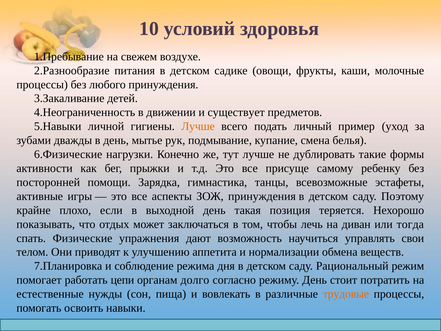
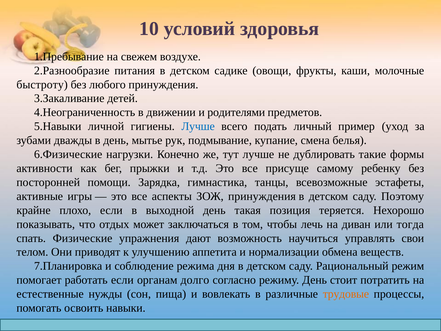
процессы: процессы -> быстроту (42, 84)
существует: существует -> родителями (236, 112)
Лучше colour: orange -> blue (198, 126)
работать цепи: цепи -> если (122, 280)
